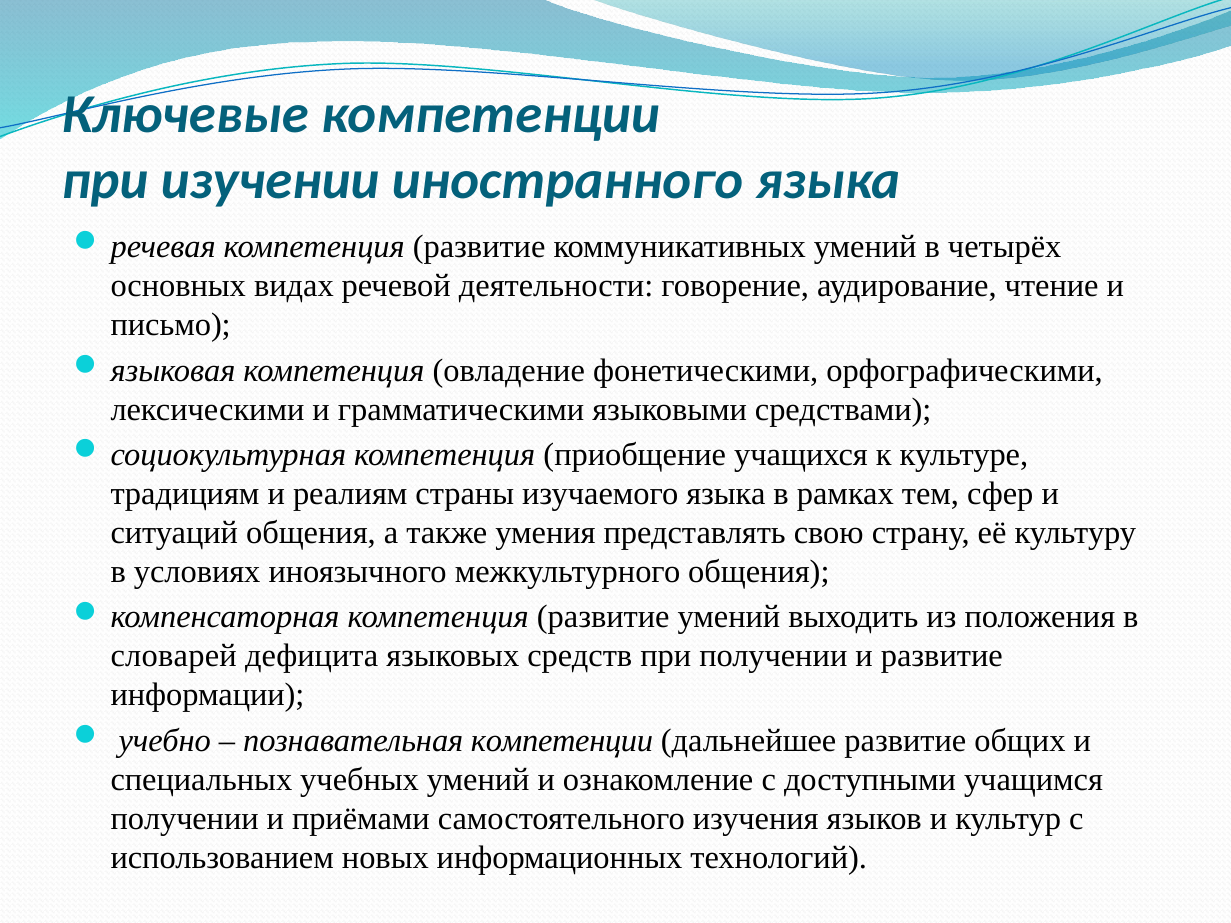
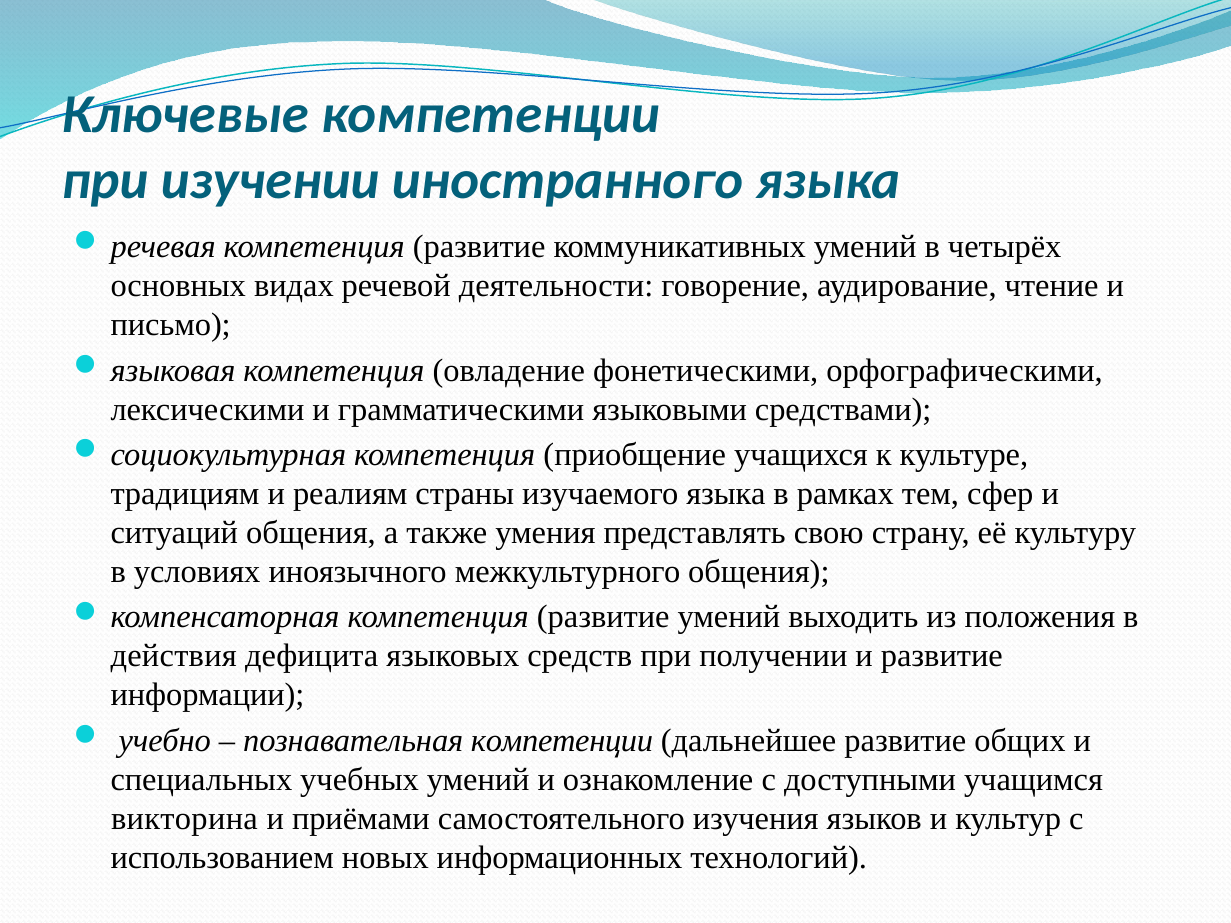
словарей: словарей -> действия (174, 656)
получении: получении -> викторина (184, 819)
